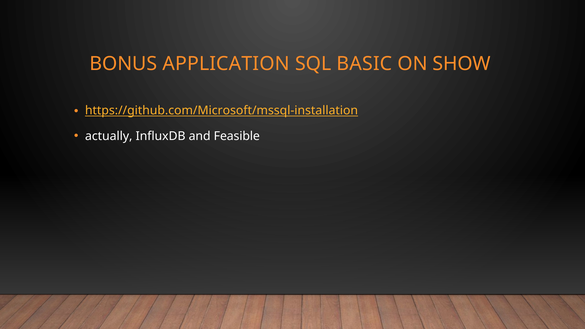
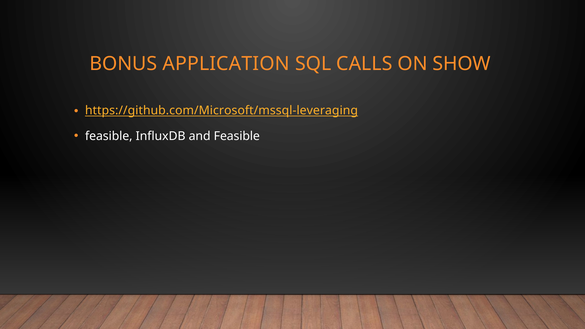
BASIC: BASIC -> CALLS (364, 64)
https://github.com/Microsoft/mssql-installation: https://github.com/Microsoft/mssql-installation -> https://github.com/Microsoft/mssql-leveraging (221, 110)
actually: actually -> feasible (109, 136)
